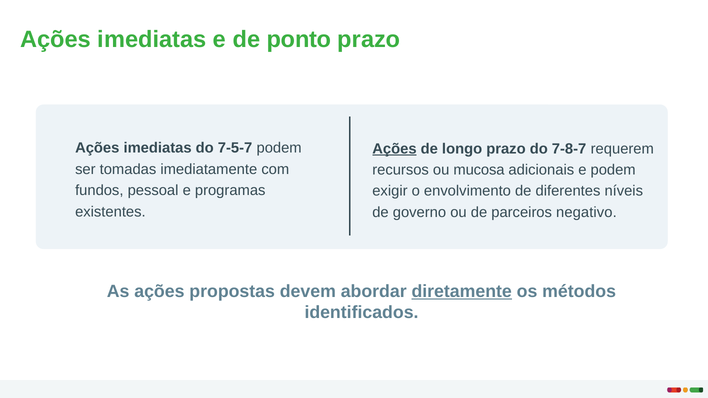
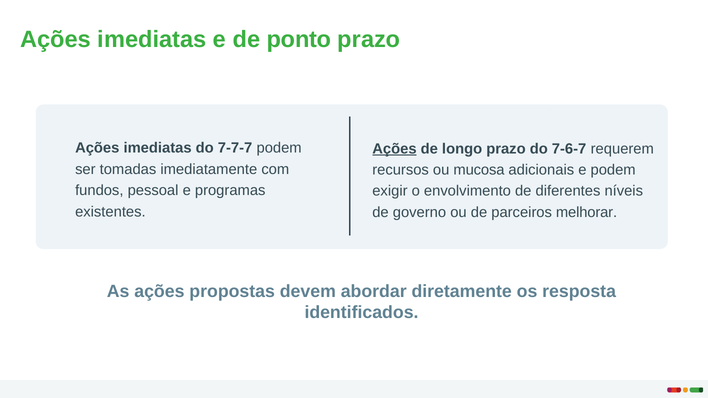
7-5-7: 7-5-7 -> 7-7-7 (235, 148)
7-8-7: 7-8-7 -> 7-6-7 (569, 149)
negativo: negativo -> melhorar (587, 212)
diretamente underline: present -> none (462, 291)
métodos: métodos -> resposta (579, 291)
